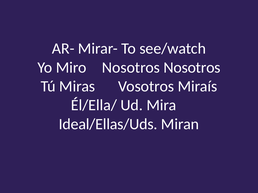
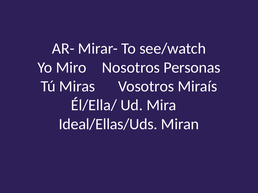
Nosotros Nosotros: Nosotros -> Personas (192, 68)
